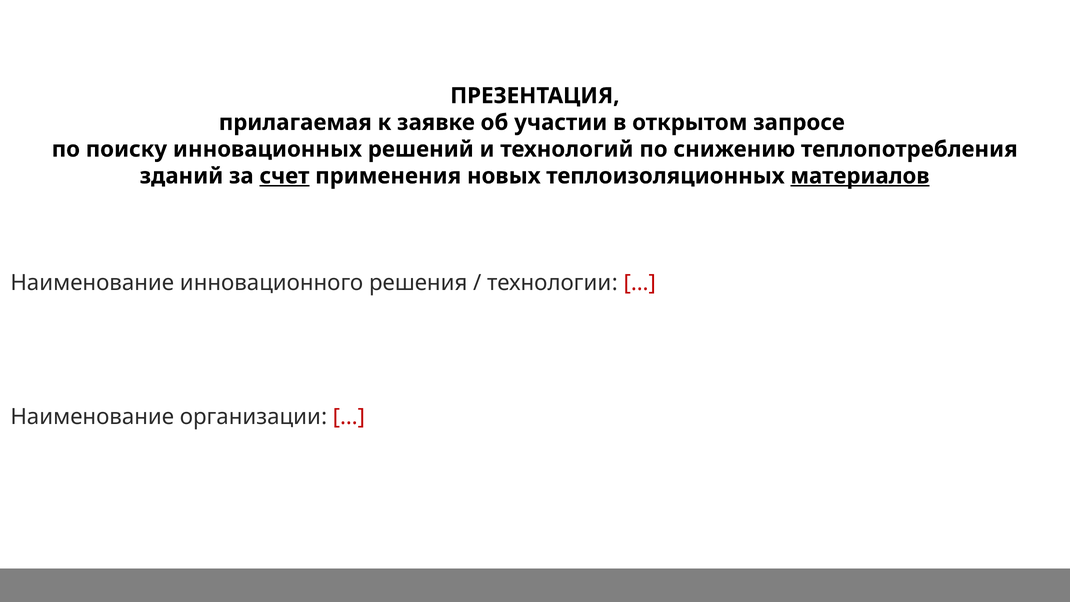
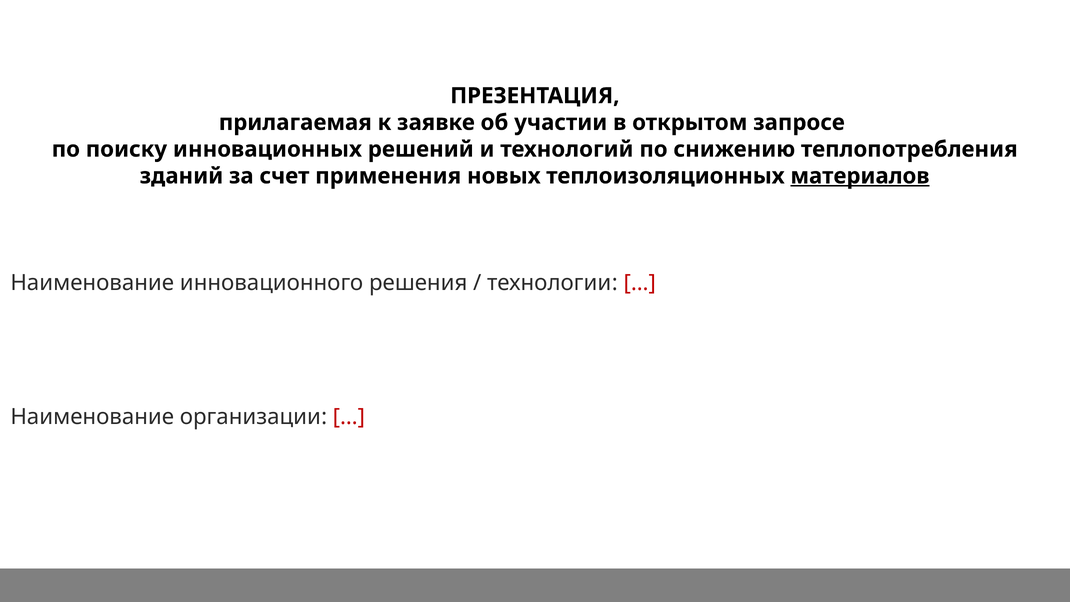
счет underline: present -> none (284, 176)
